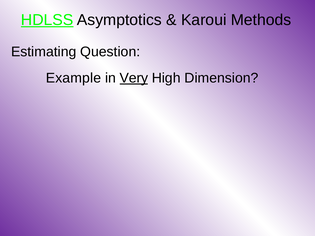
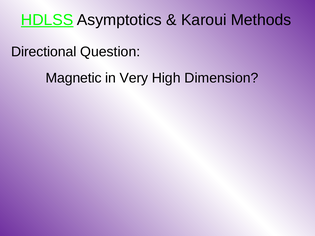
Estimating: Estimating -> Directional (44, 52)
Example: Example -> Magnetic (74, 78)
Very underline: present -> none (134, 78)
